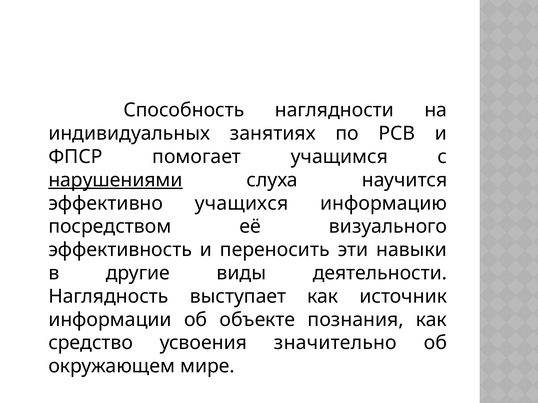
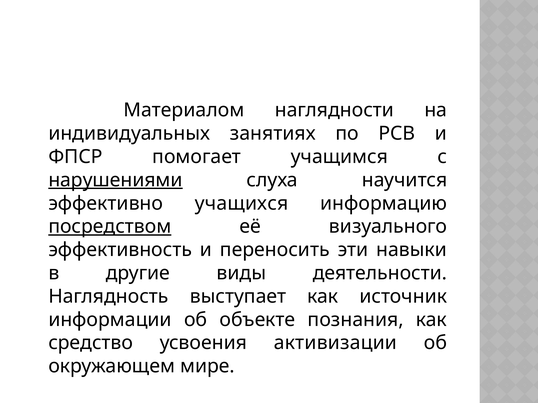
Способность: Способность -> Материалом (184, 110)
посредством underline: none -> present (110, 227)
значительно: значительно -> активизации (335, 343)
